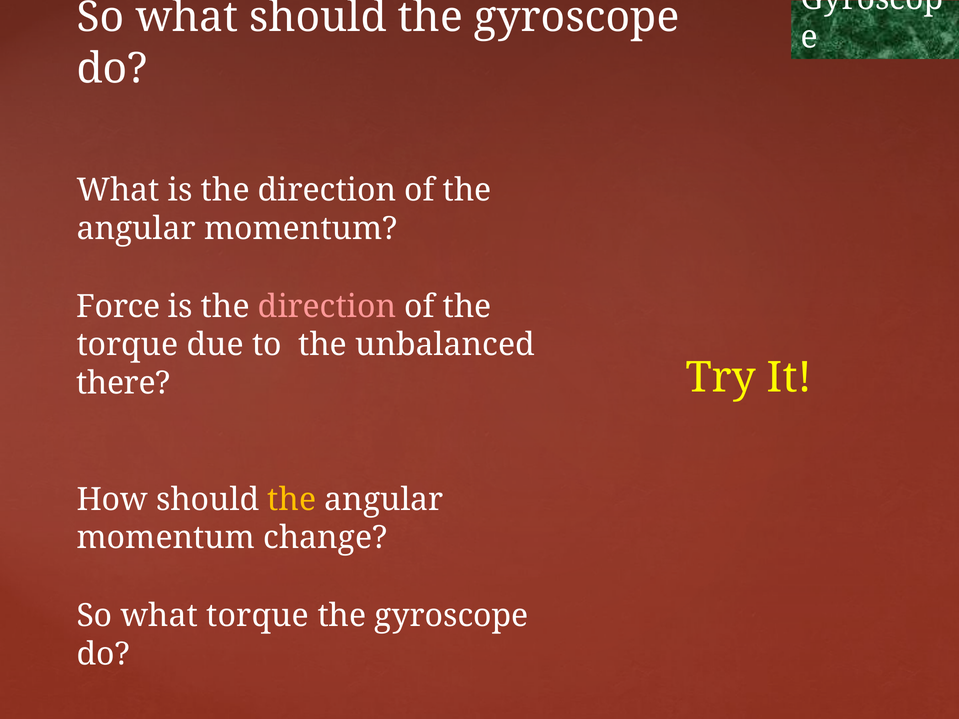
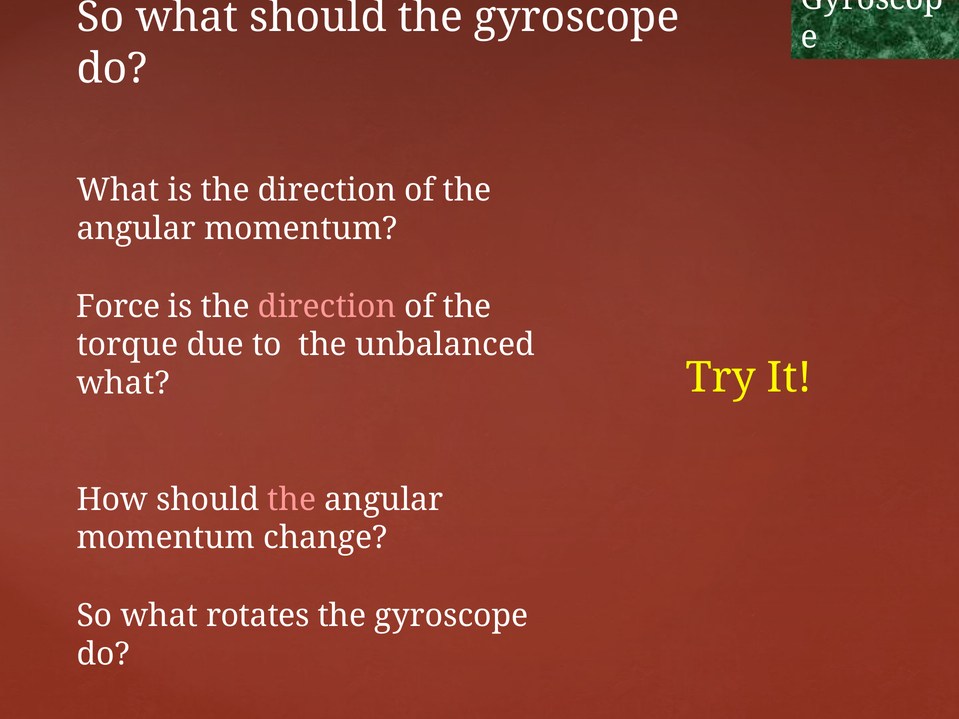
there: there -> what (123, 383)
the colour: yellow -> pink (292, 500)
what torque: torque -> rotates (258, 616)
